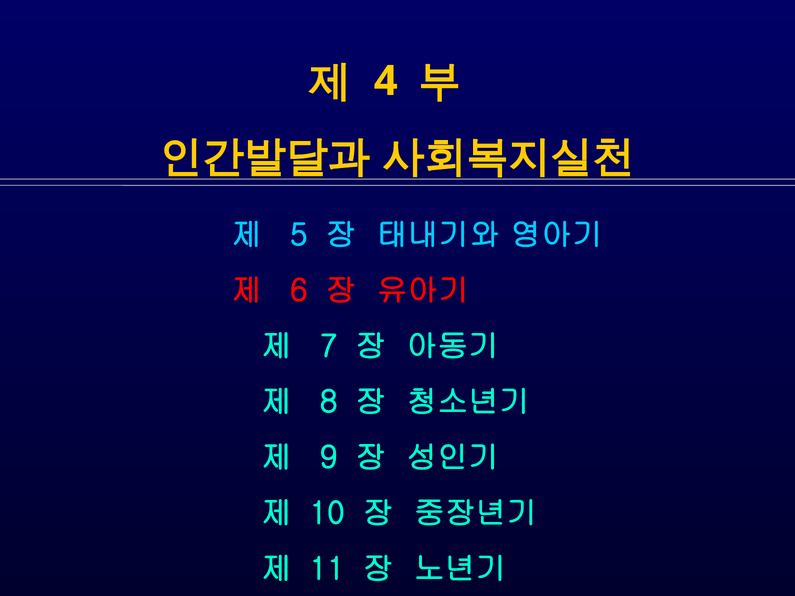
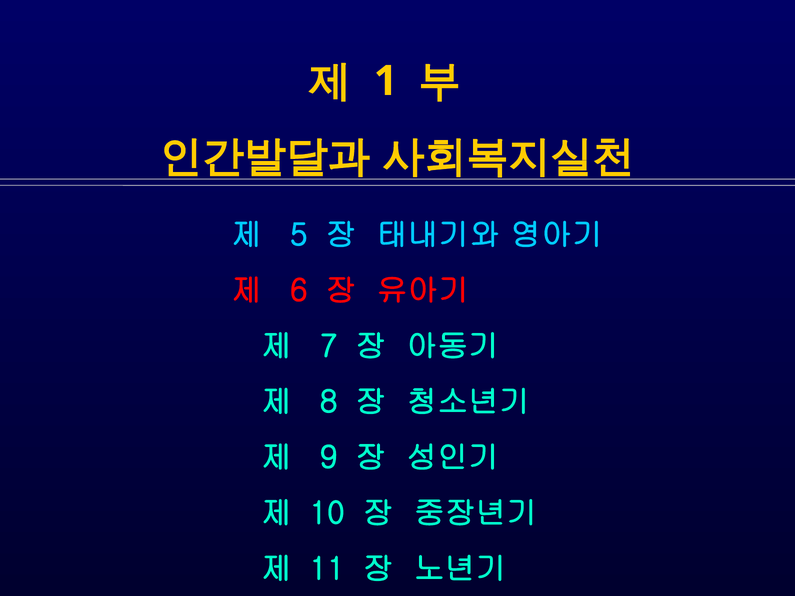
4: 4 -> 1 (386, 81)
